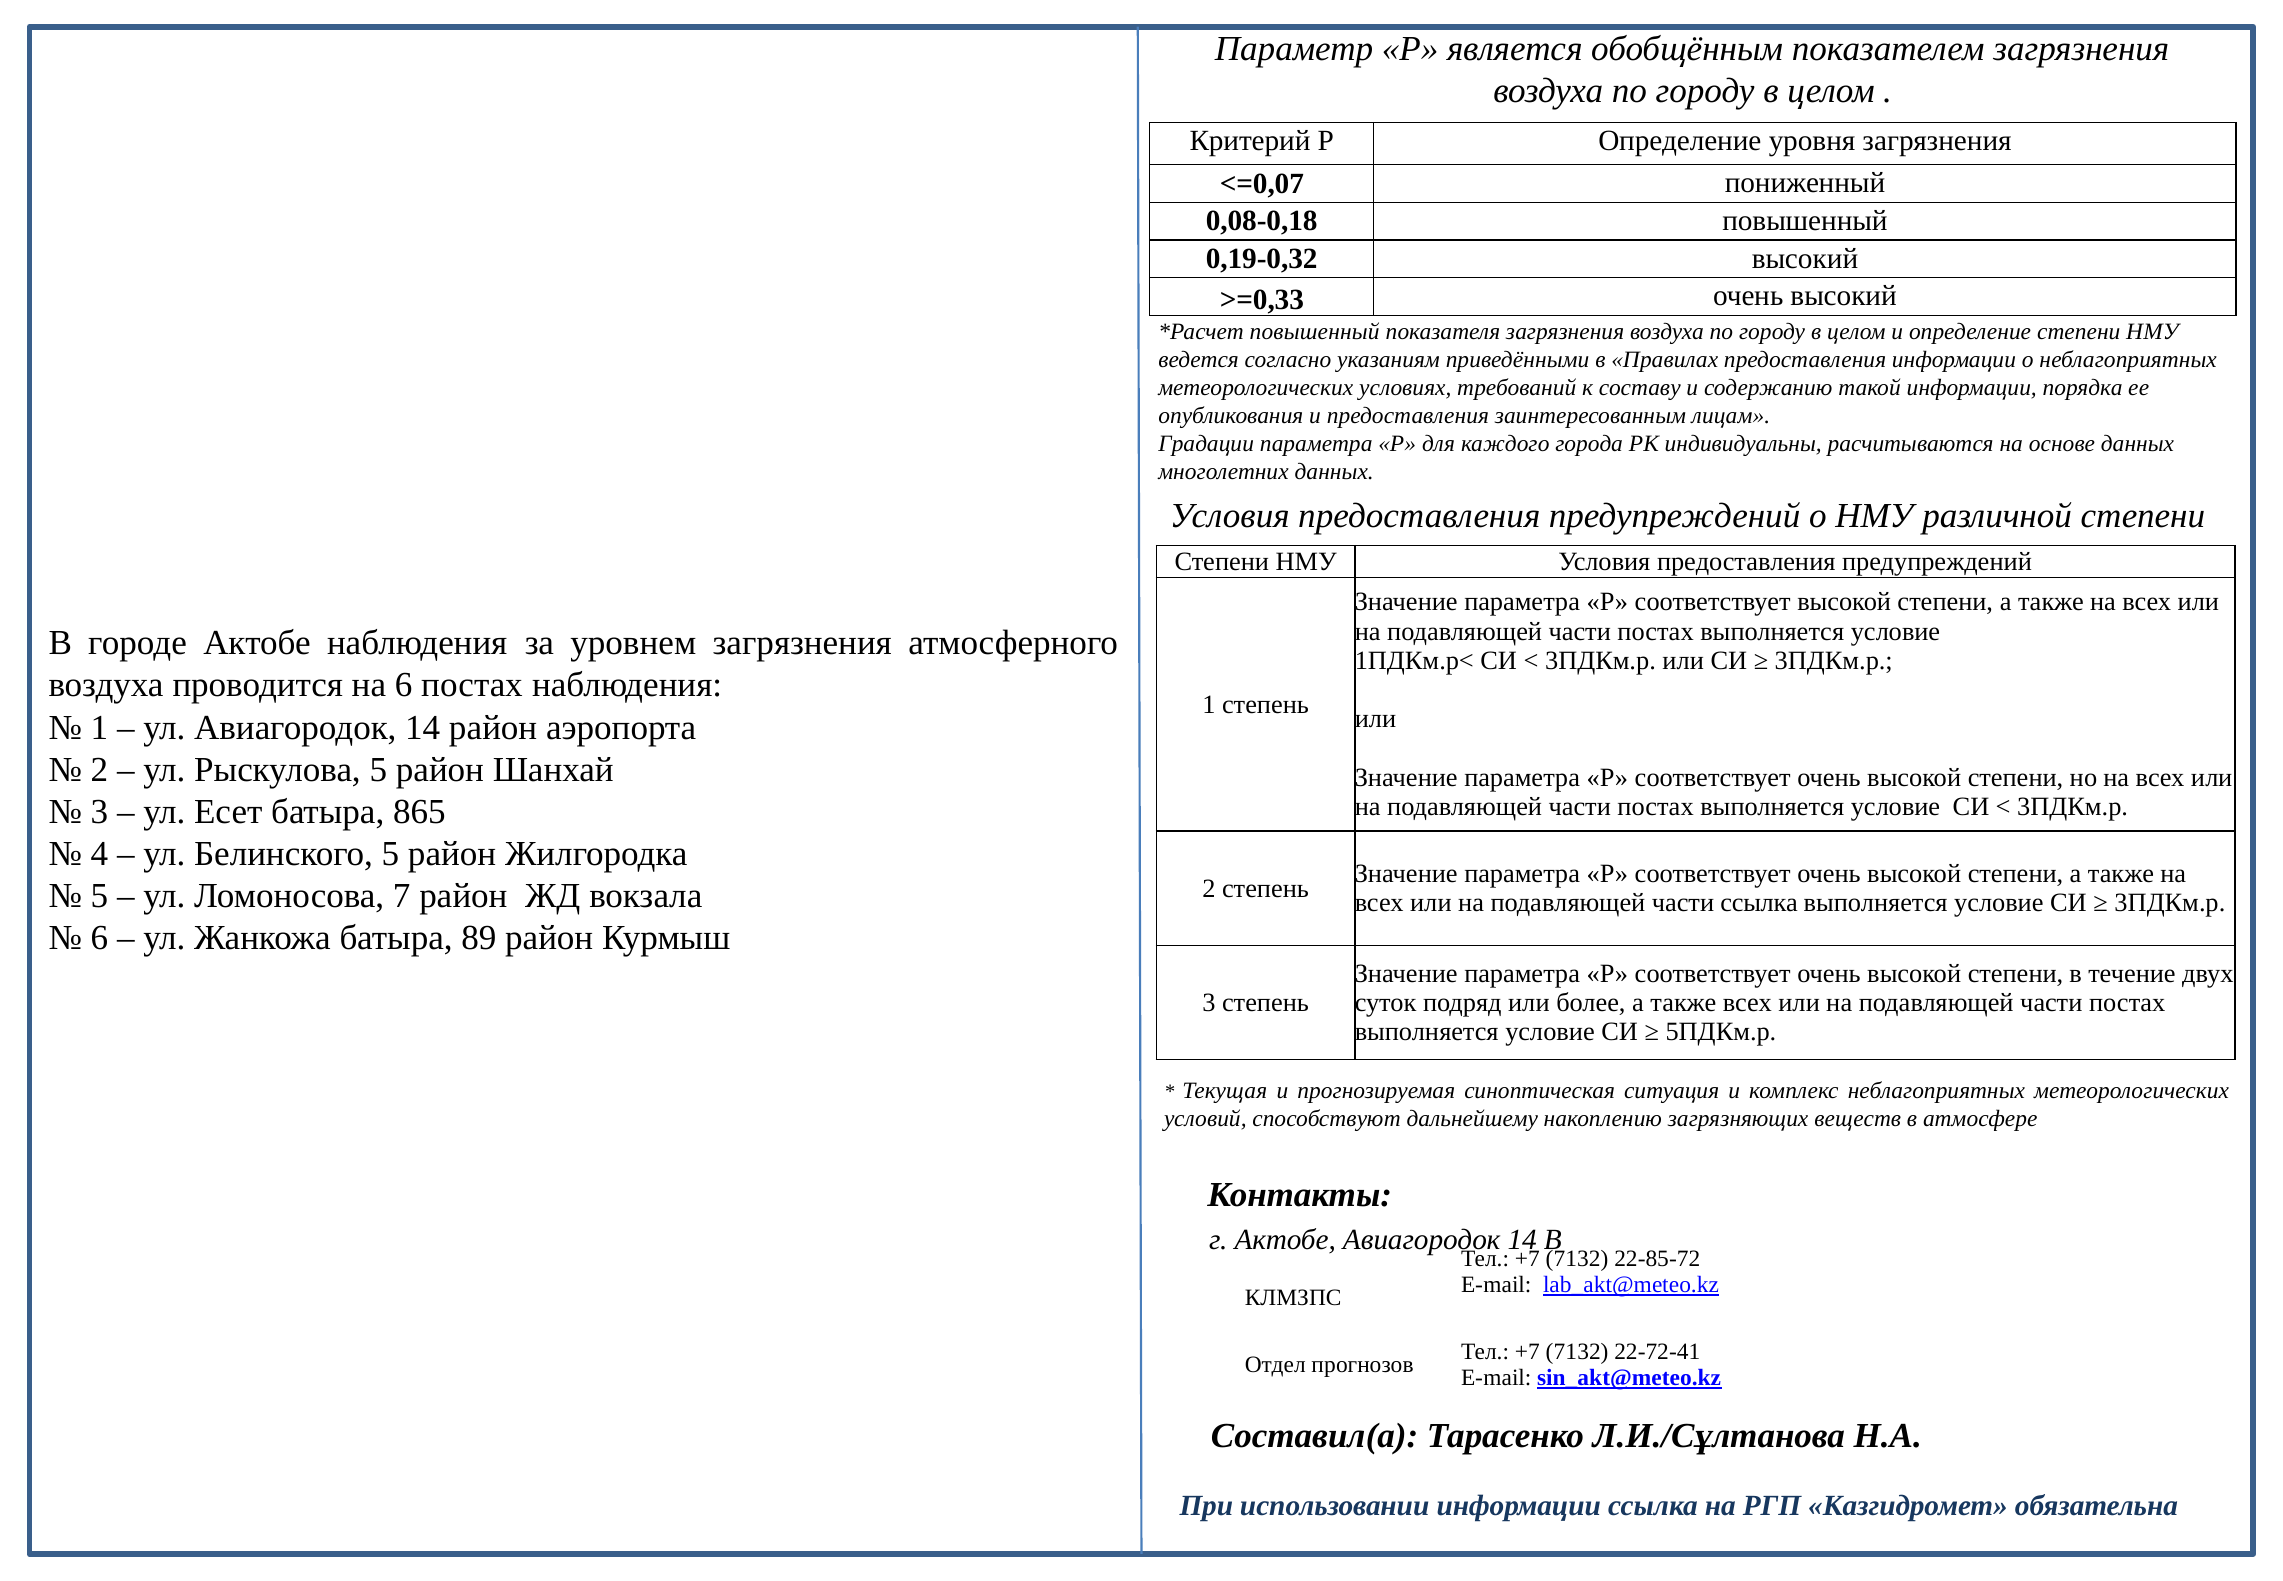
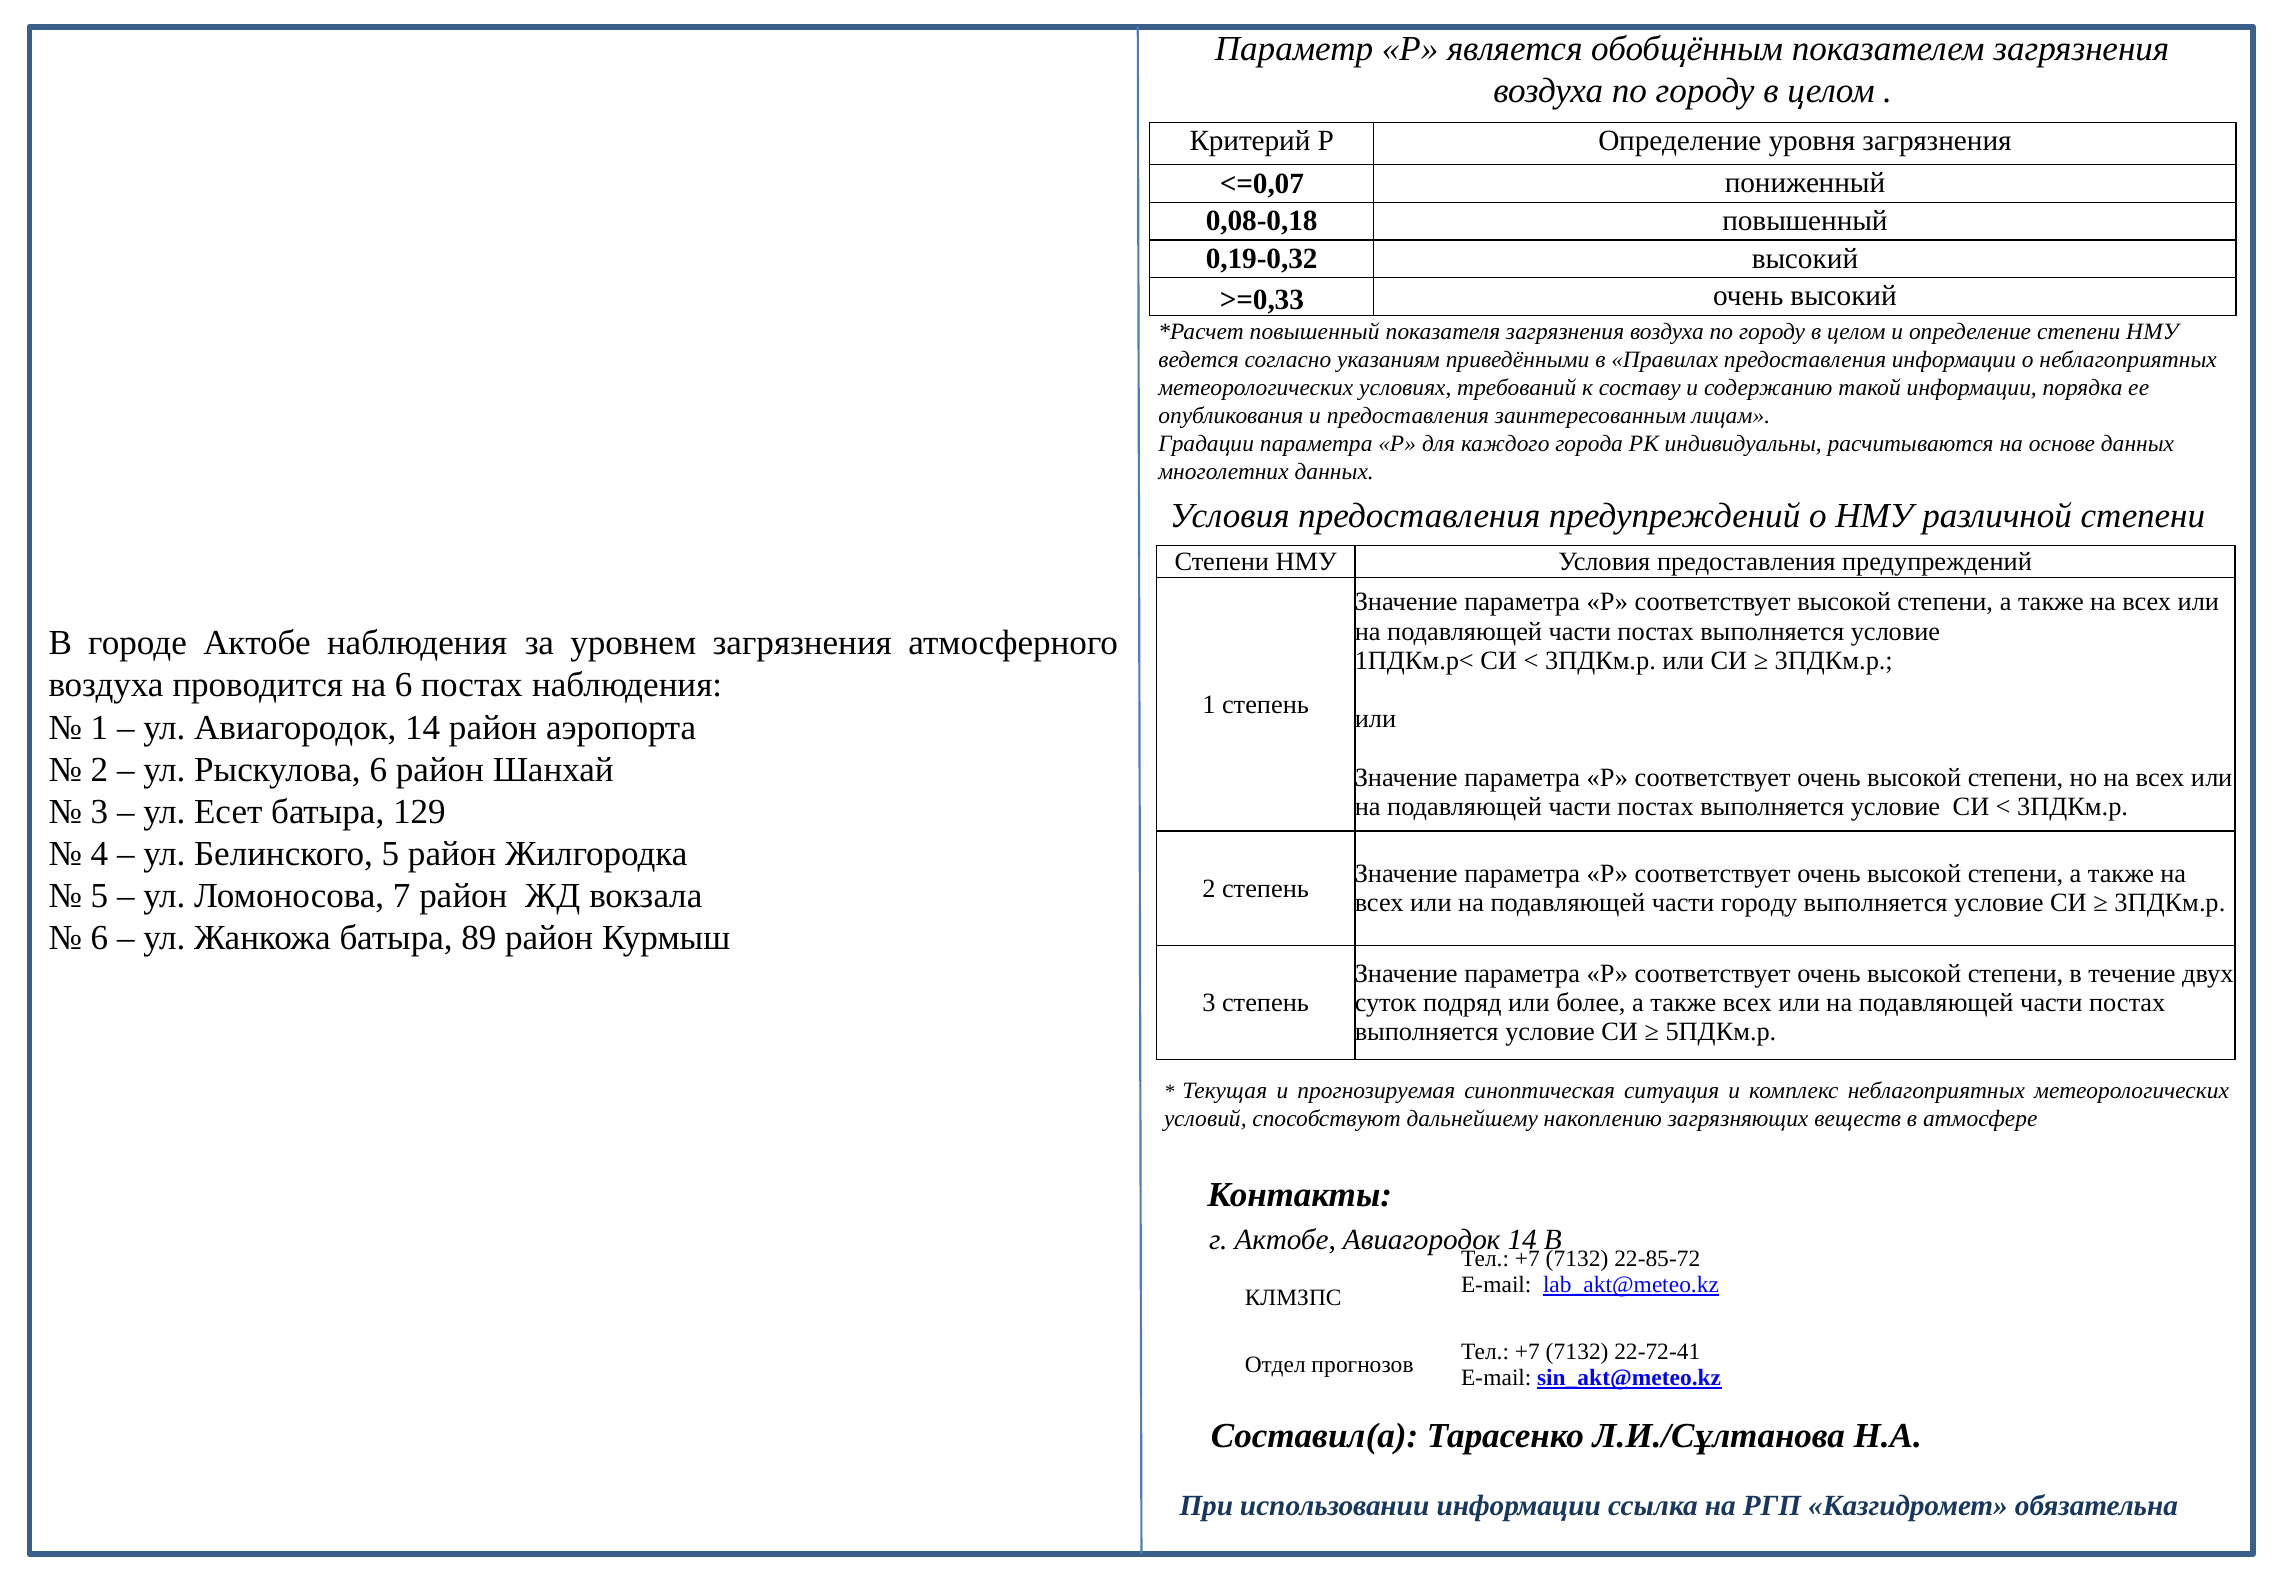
Рыскулова 5: 5 -> 6 (378, 769)
865: 865 -> 129 (419, 812)
части ссылка: ссылка -> городу (1759, 903)
